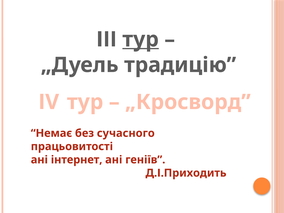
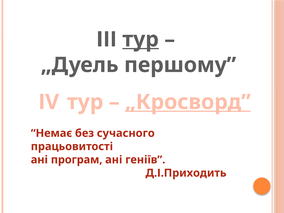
традицію: традицію -> першому (180, 65)
„Кросворд underline: none -> present (188, 102)
інтернет: інтернет -> програм (77, 160)
